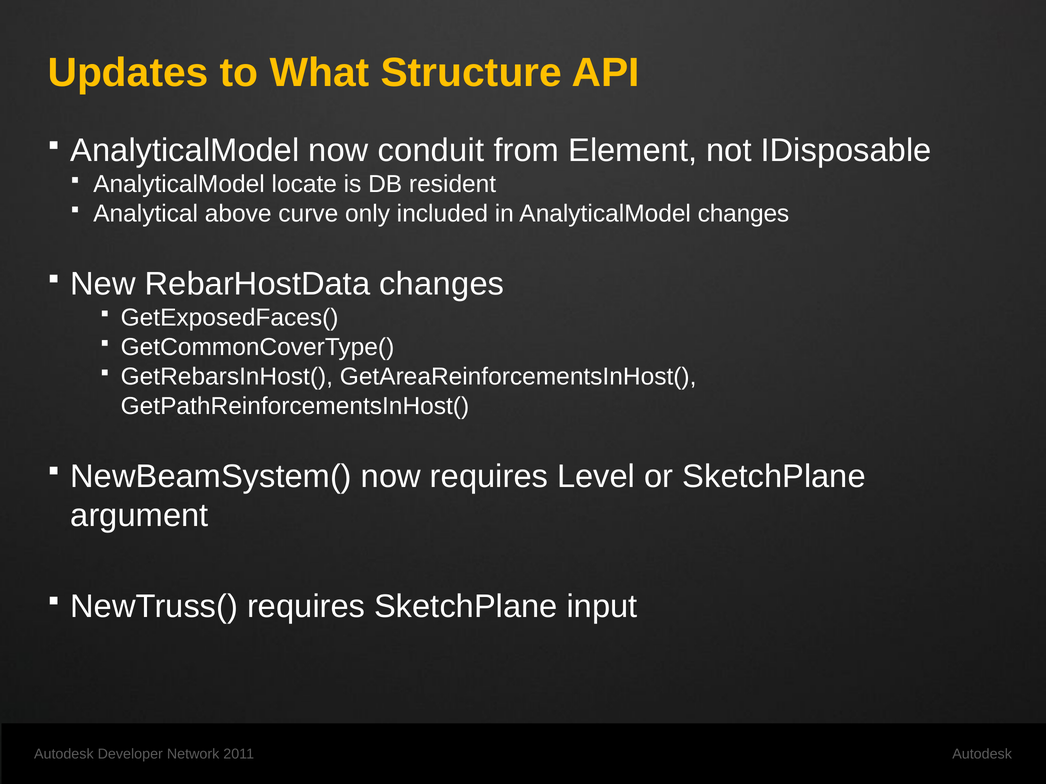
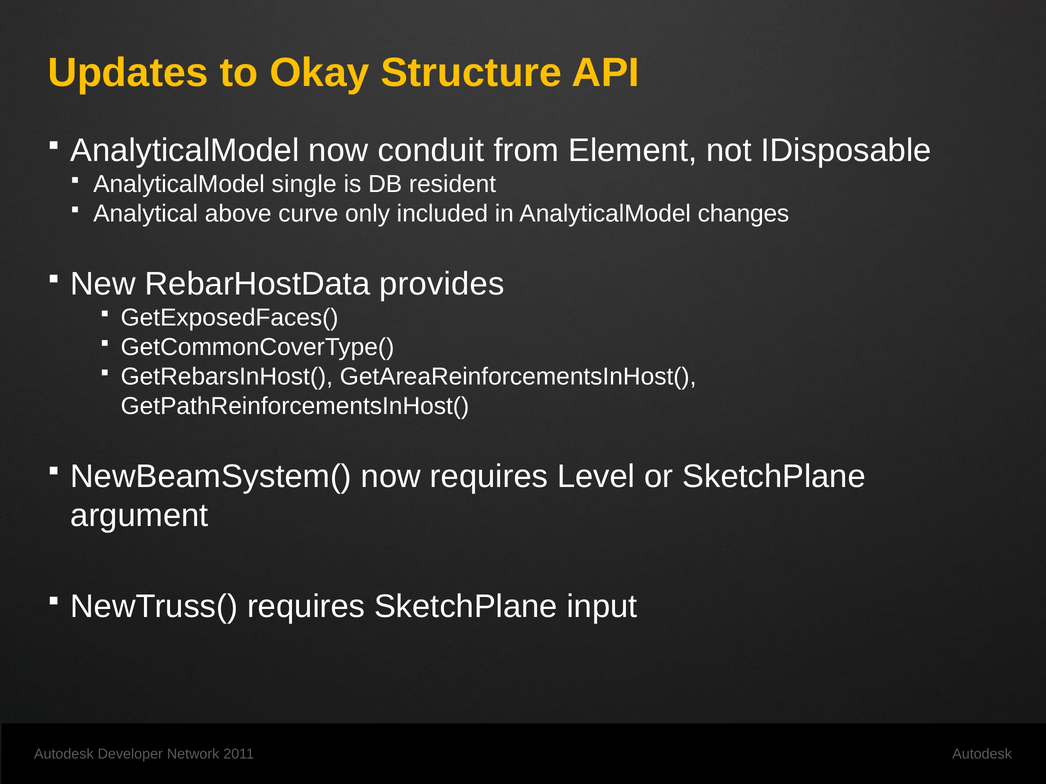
What: What -> Okay (320, 73)
locate: locate -> single (304, 184)
RebarHostData changes: changes -> provides (442, 284)
